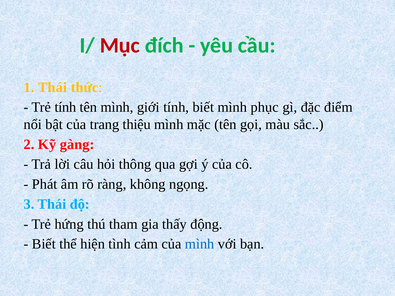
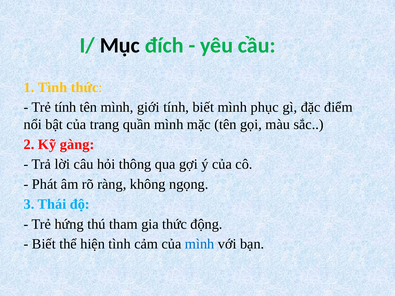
Mục colour: red -> black (120, 45)
1 Thái: Thái -> Tình (53, 87)
thiệu: thiệu -> quần (137, 124)
gia thấy: thấy -> thức (175, 224)
